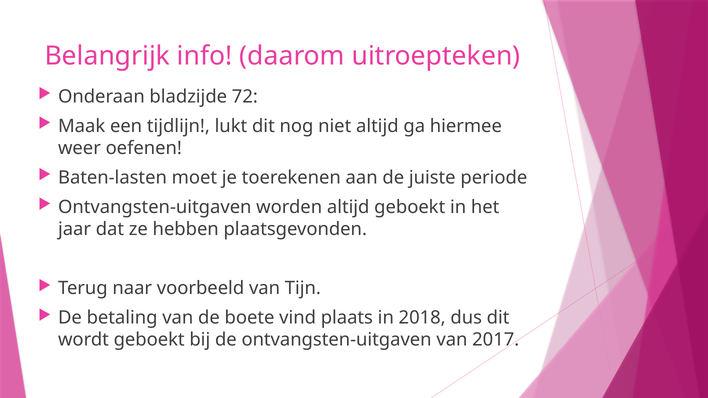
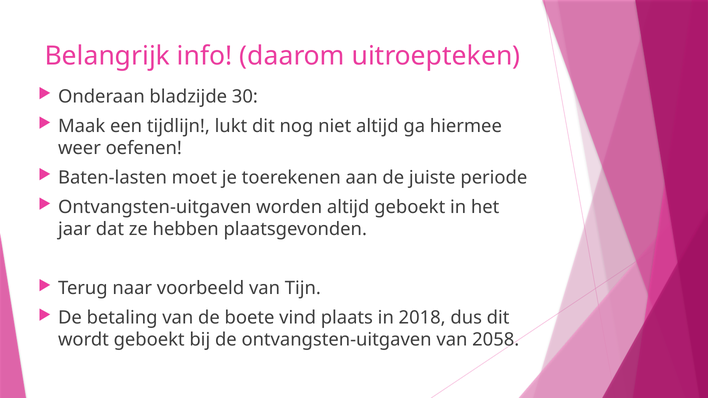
72: 72 -> 30 (245, 97)
2017: 2017 -> 2058 (496, 340)
